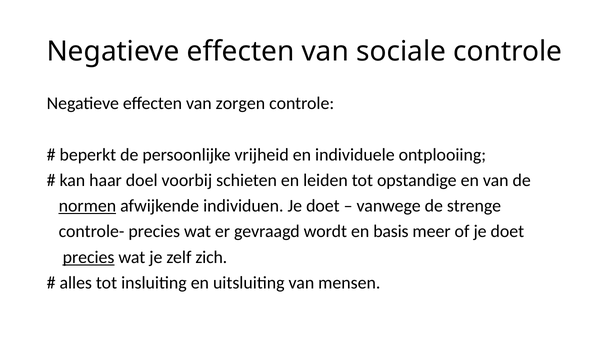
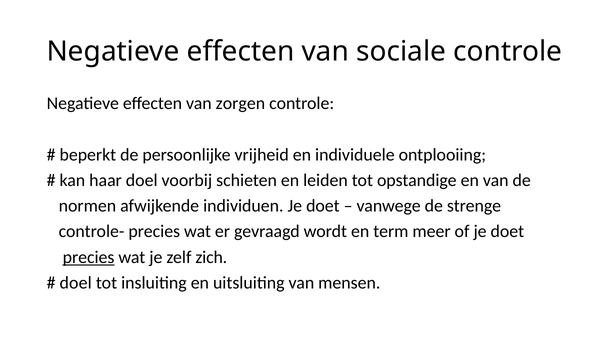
normen underline: present -> none (87, 206)
basis: basis -> term (391, 232)
alles: alles -> doel (76, 283)
